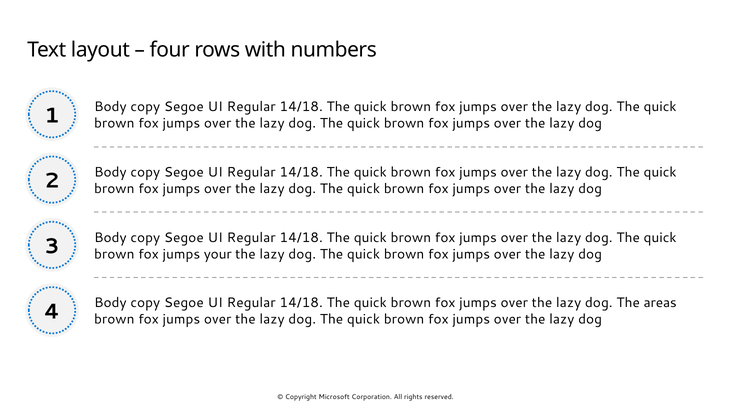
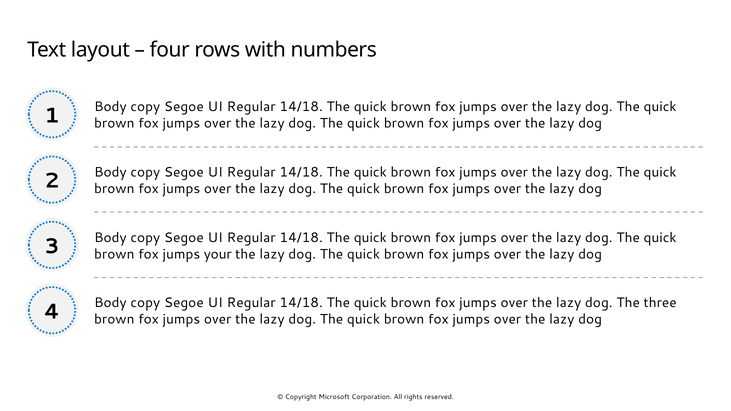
areas: areas -> three (660, 303)
